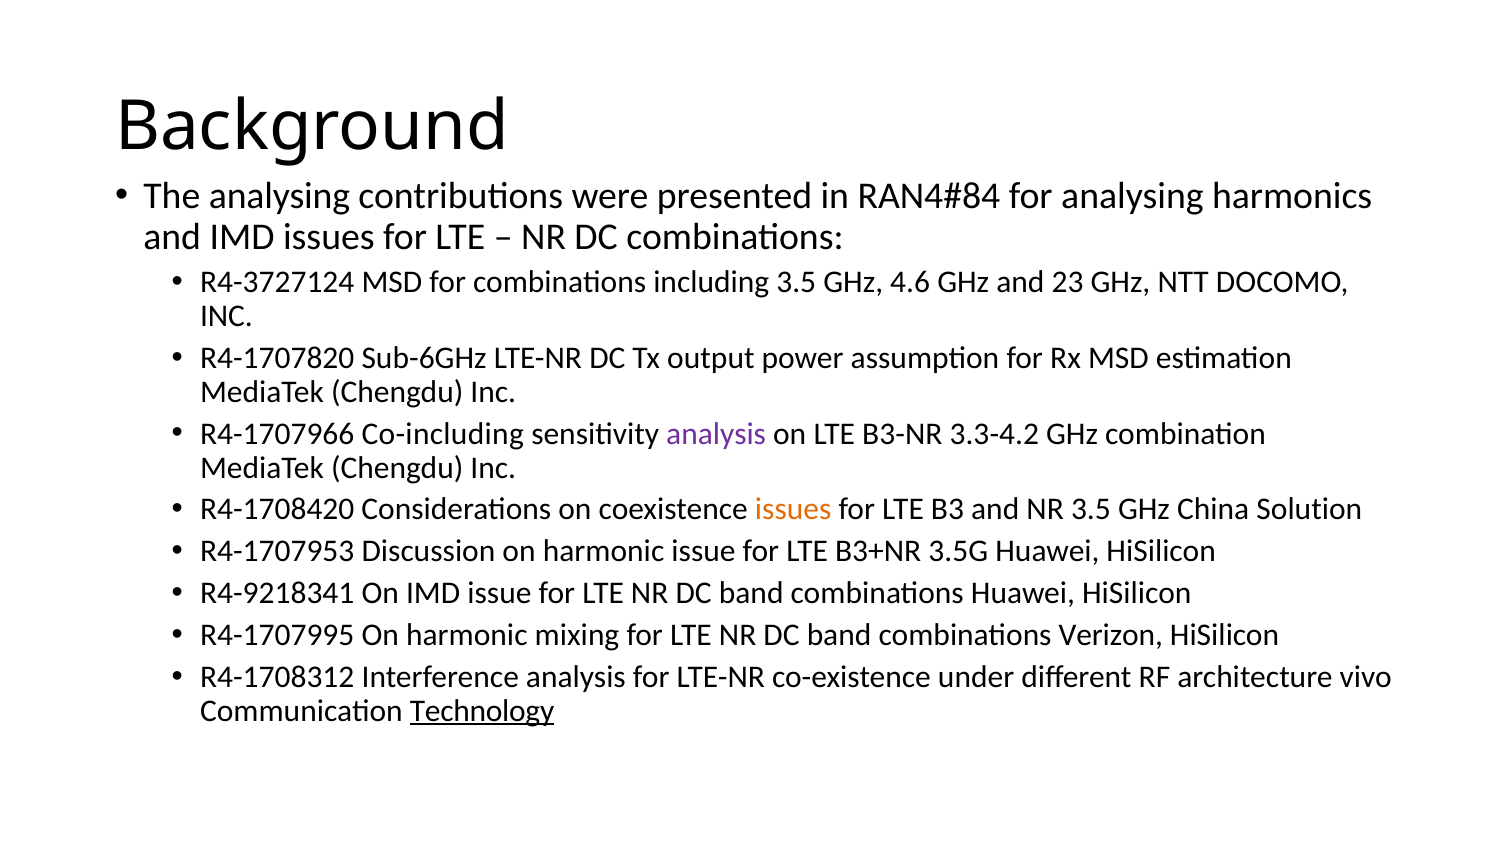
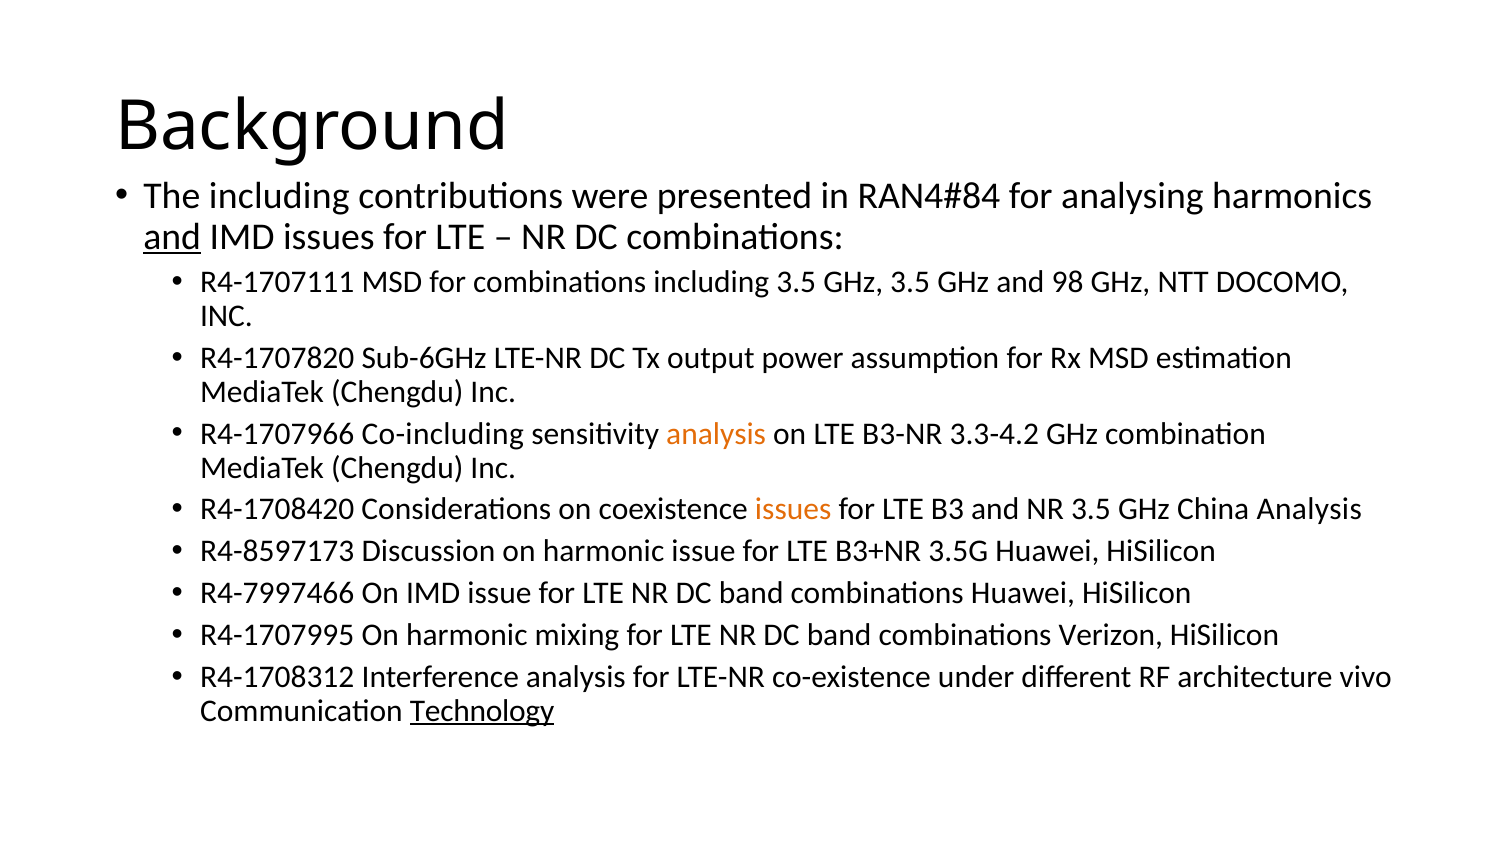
The analysing: analysing -> including (279, 196)
and underline: none -> present (172, 236)
R4-3727124: R4-3727124 -> R4-1707111 (277, 282)
GHz 4.6: 4.6 -> 3.5 (910, 282)
23: 23 -> 98 (1067, 282)
analysis colour: purple -> orange (716, 433)
China Solution: Solution -> Analysis (1309, 509)
R4-1707953: R4-1707953 -> R4-8597173 (277, 551)
R4-9218341: R4-9218341 -> R4-7997466 (277, 593)
